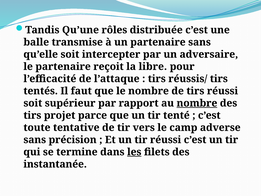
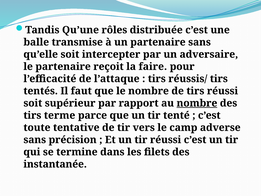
libre: libre -> faire (153, 66)
projet: projet -> terme (60, 115)
les underline: present -> none (134, 152)
